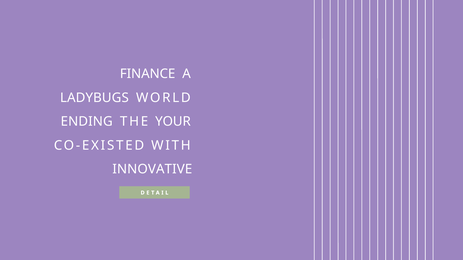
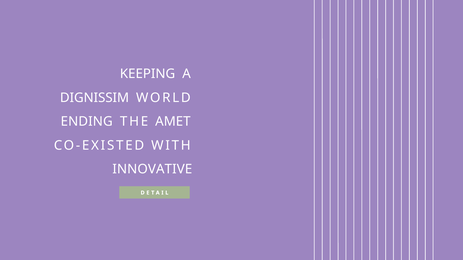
FINANCE: FINANCE -> KEEPING (148, 74)
LADYBUGS: LADYBUGS -> DIGNISSIM (95, 98)
YOUR: YOUR -> AMET (173, 122)
